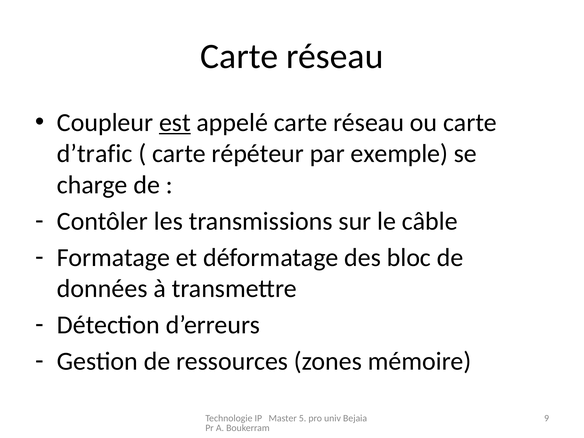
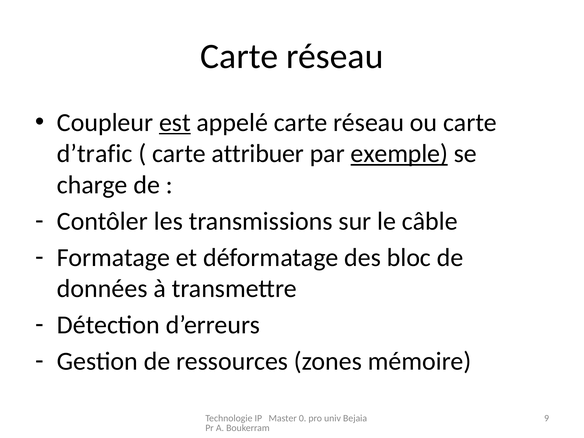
répéteur: répéteur -> attribuer (258, 154)
exemple underline: none -> present (399, 154)
5: 5 -> 0 (303, 418)
